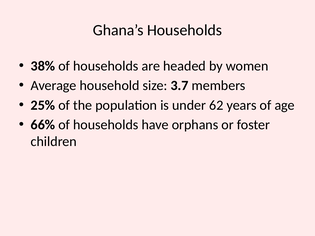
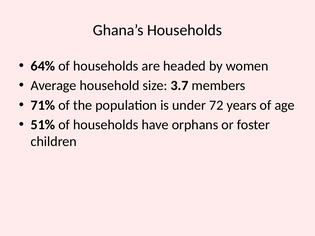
38%: 38% -> 64% (43, 66)
25%: 25% -> 71% (43, 105)
62: 62 -> 72 (216, 105)
66%: 66% -> 51% (43, 125)
